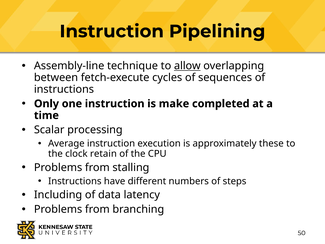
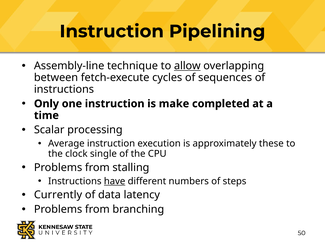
retain: retain -> single (103, 154)
have underline: none -> present (115, 181)
Including: Including -> Currently (58, 195)
